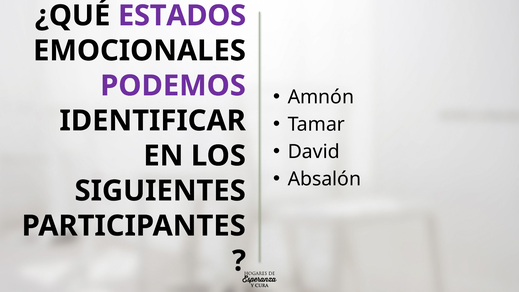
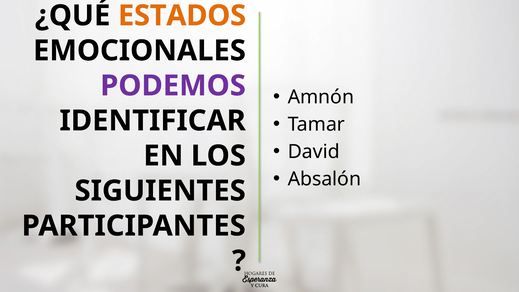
ESTADOS colour: purple -> orange (182, 16)
